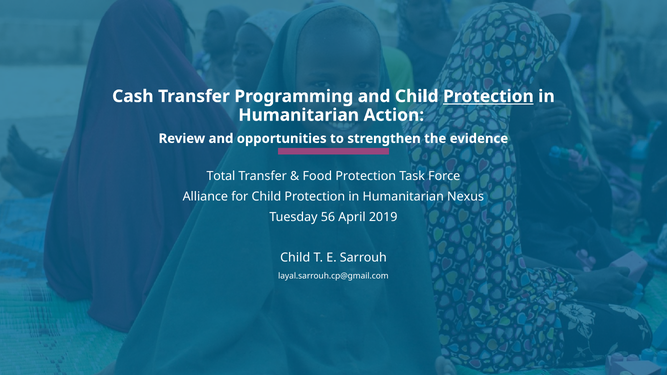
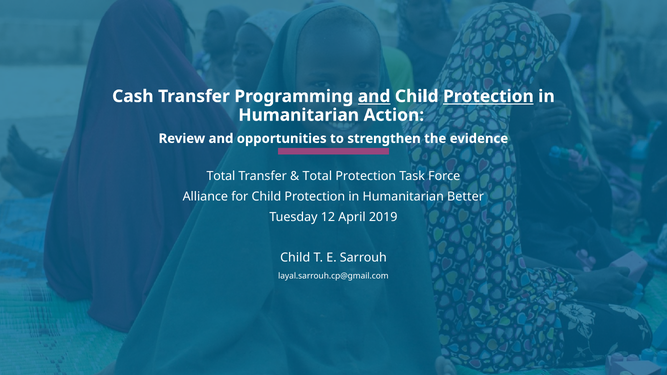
and underline: none -> present (374, 96)
Food: Food -> Total (317, 176)
Nexus: Nexus -> Better (466, 197)
56: 56 -> 12 (328, 217)
